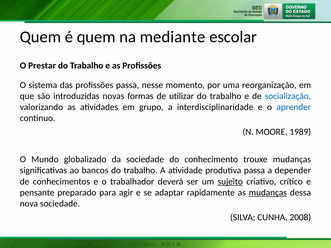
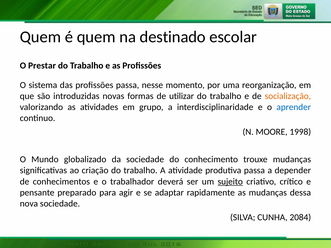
mediante: mediante -> destinado (173, 37)
socialização colour: blue -> orange (288, 96)
1989: 1989 -> 1998 (300, 132)
bancos: bancos -> criação (95, 171)
mudanças underline: present -> none (268, 193)
2008: 2008 -> 2084 (300, 218)
